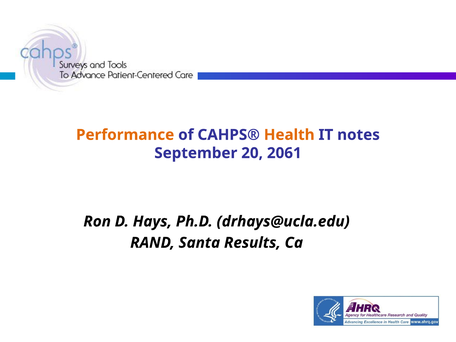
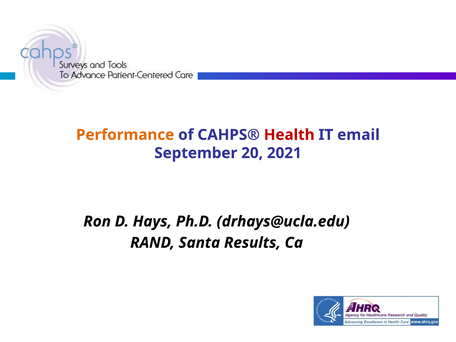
Health colour: orange -> red (289, 135)
notes: notes -> email (358, 135)
2061: 2061 -> 2021 (284, 153)
